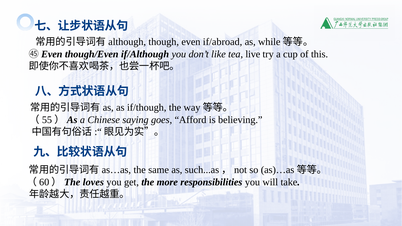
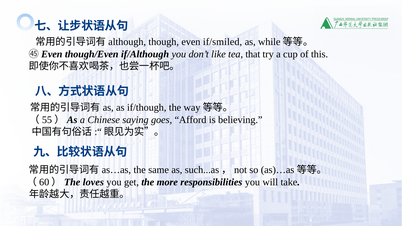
if/abroad: if/abroad -> if/smiled (223, 42)
live: live -> that (253, 54)
